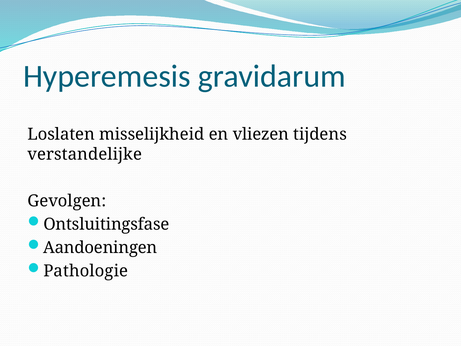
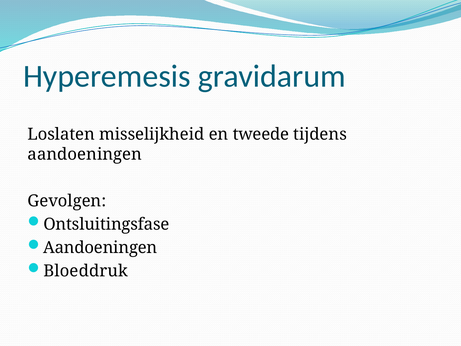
vliezen: vliezen -> tweede (261, 134)
verstandelijke: verstandelijke -> aandoeningen (85, 154)
Pathologie: Pathologie -> Bloeddruk (86, 271)
